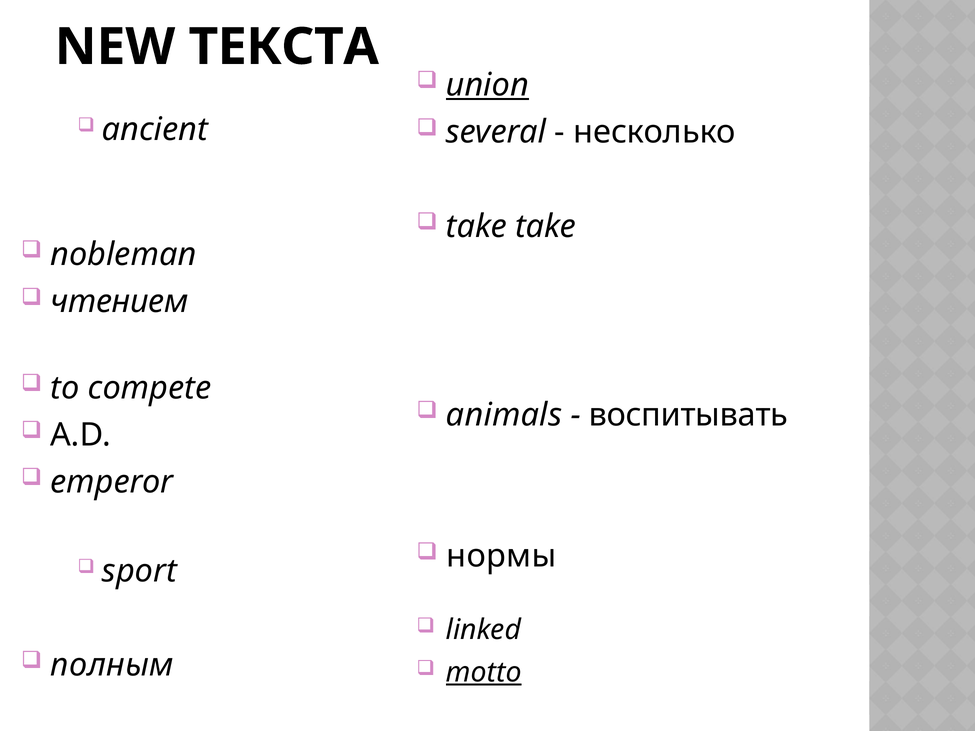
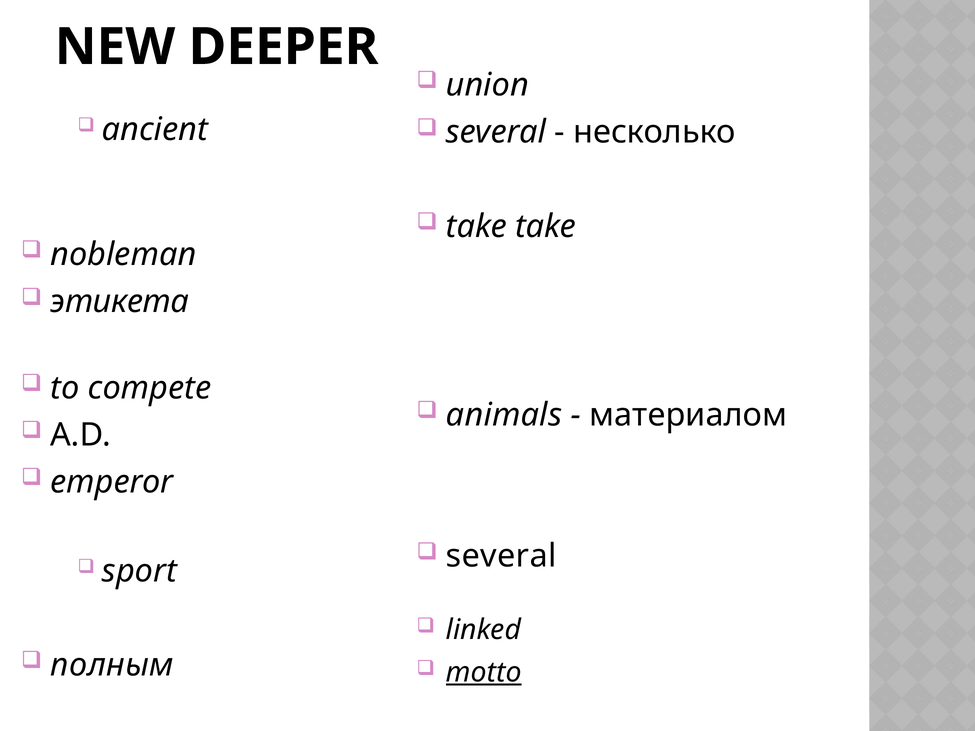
ТЕКСТА: ТЕКСТА -> DEEPER (284, 47)
union underline: present -> none (487, 85)
чтением: чтением -> этикета (119, 302)
воспитывать: воспитывать -> материалом (688, 415)
нормы: нормы -> several (501, 556)
